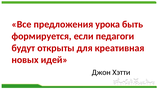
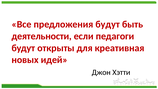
предложения урока: урока -> будут (108, 24)
формируется: формируется -> деятельности (42, 36)
